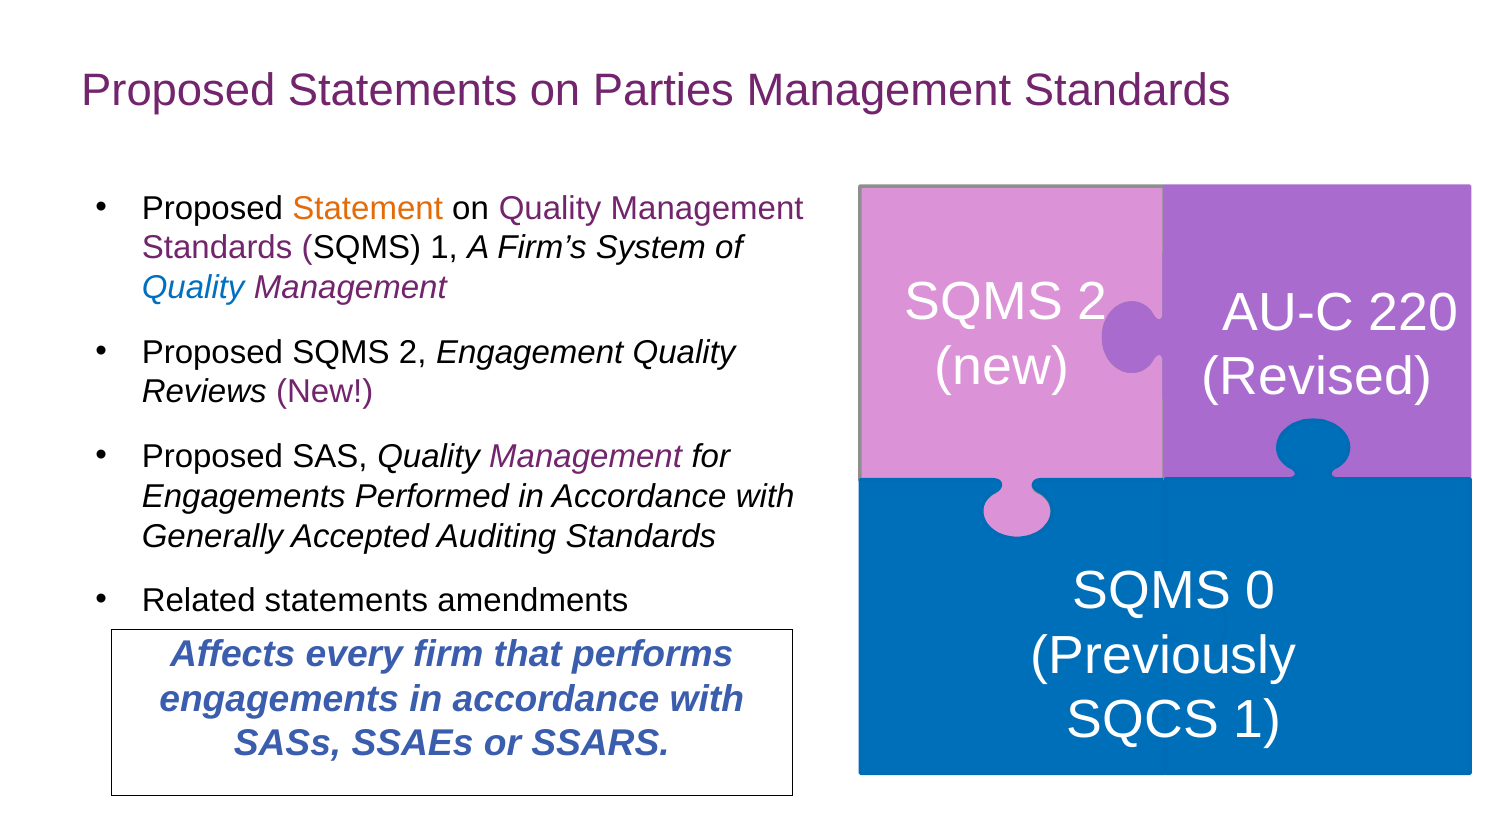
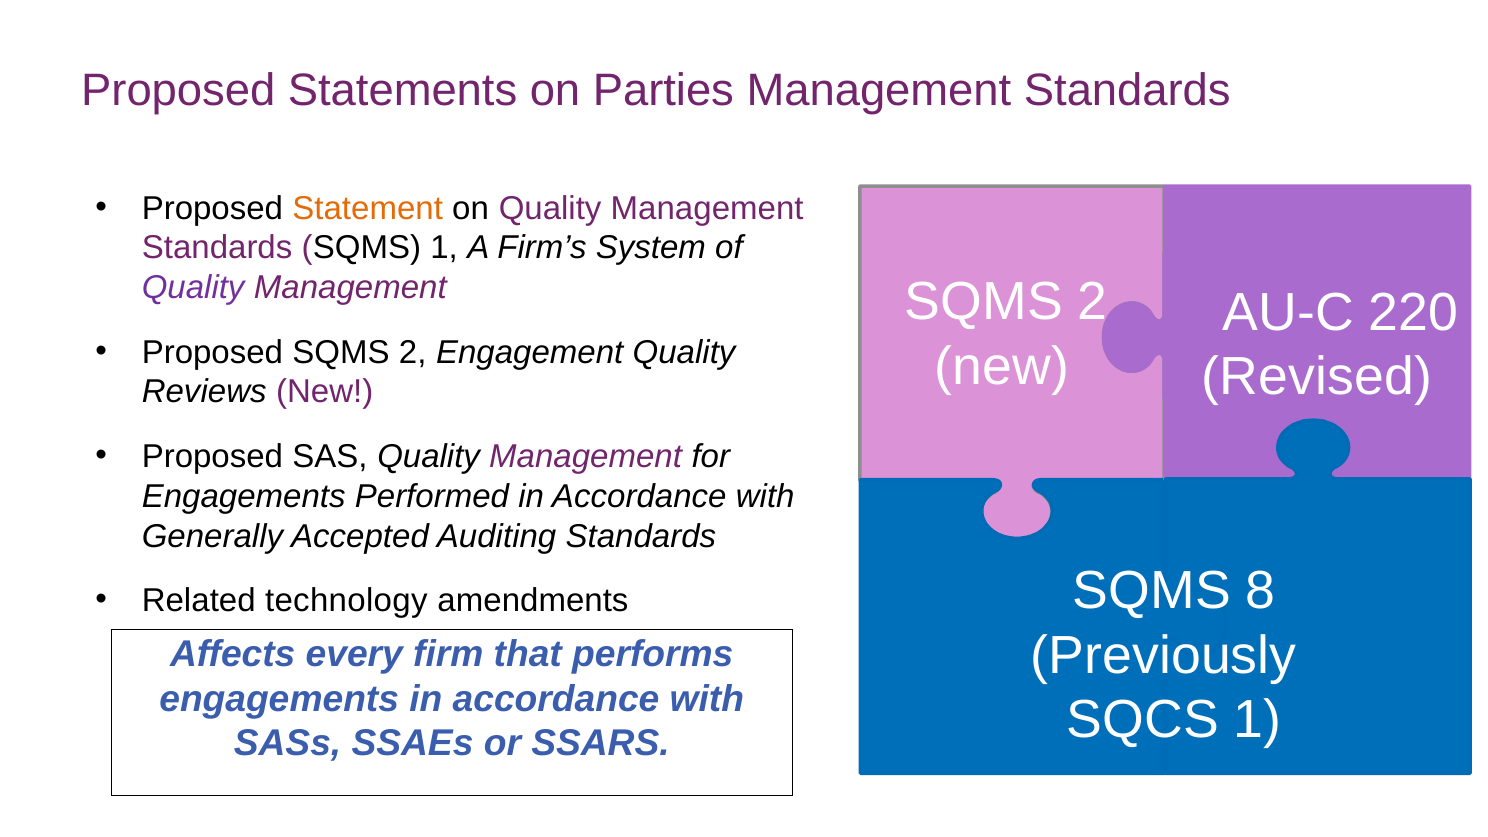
Quality colour: blue -> purple (193, 288)
0: 0 -> 8 (1261, 591)
Related statements: statements -> technology (346, 601)
